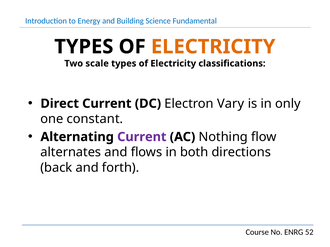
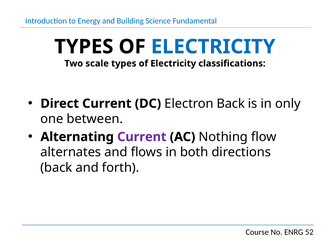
ELECTRICITY colour: orange -> blue (213, 47)
Electron Vary: Vary -> Back (231, 104)
constant: constant -> between (95, 119)
